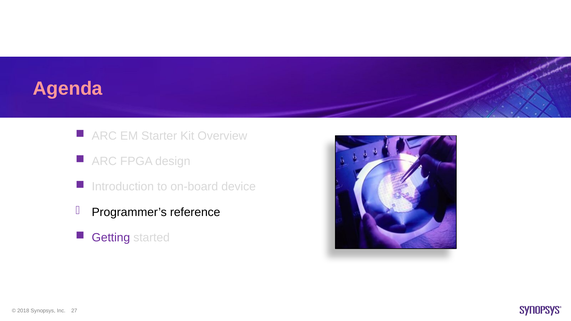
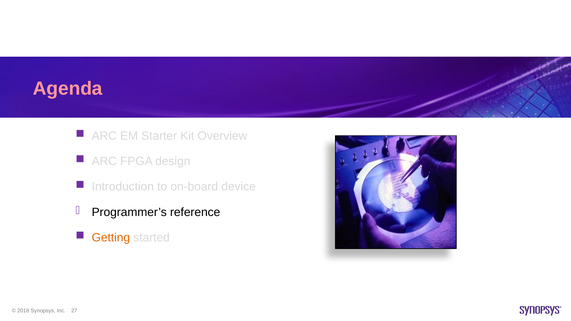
Getting colour: purple -> orange (111, 238)
